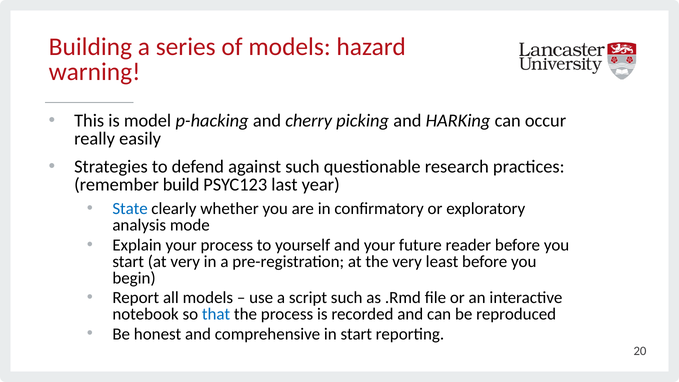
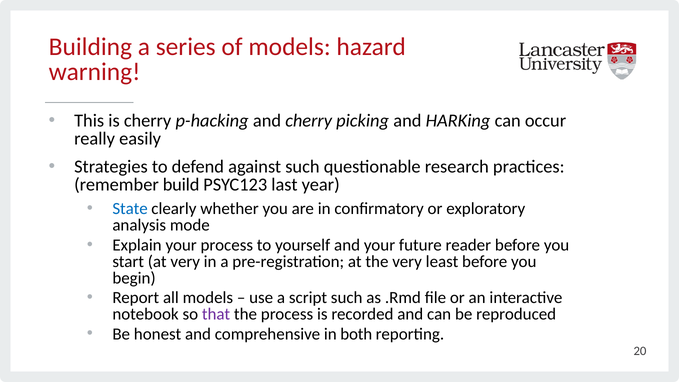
is model: model -> cherry (148, 121)
that colour: blue -> purple (216, 314)
in start: start -> both (356, 334)
